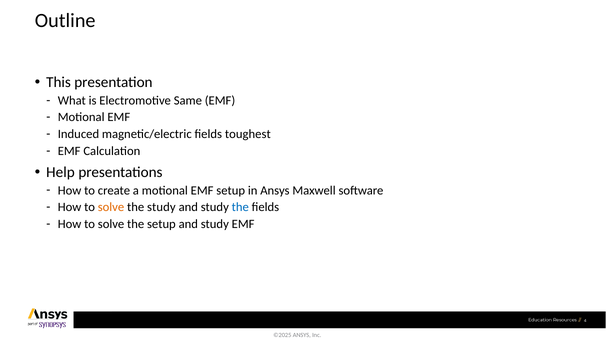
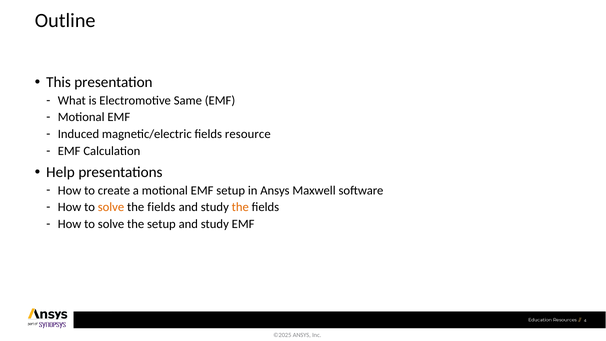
toughest: toughest -> resource (248, 134)
study: study -> fields (161, 207)
the colour: blue -> orange (240, 207)
